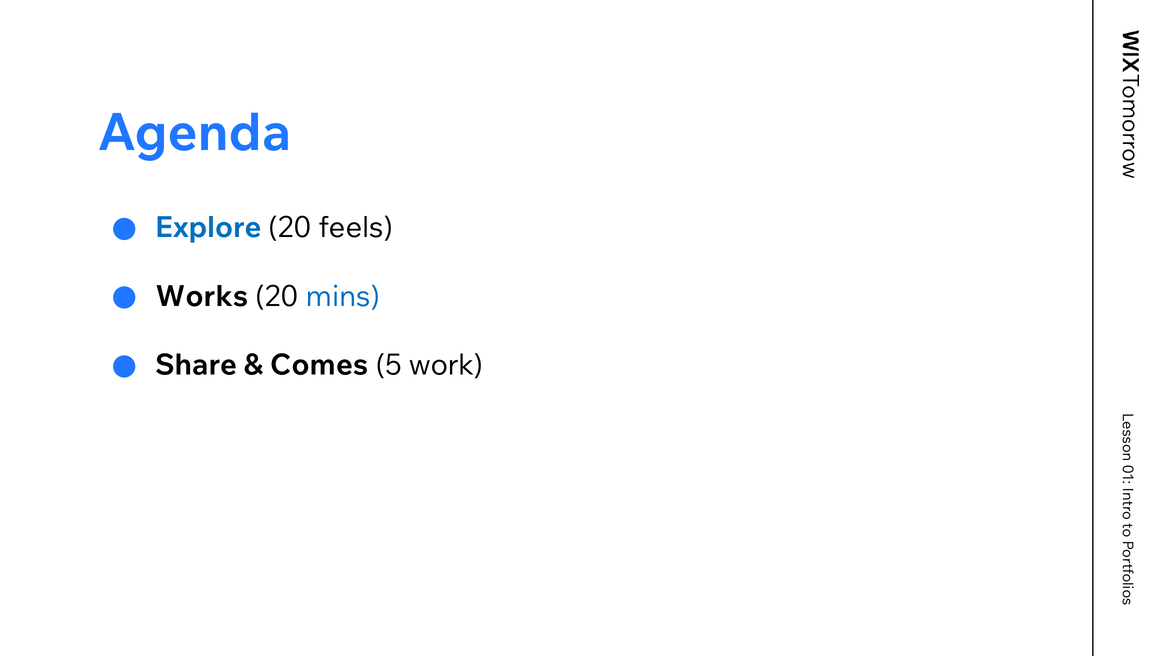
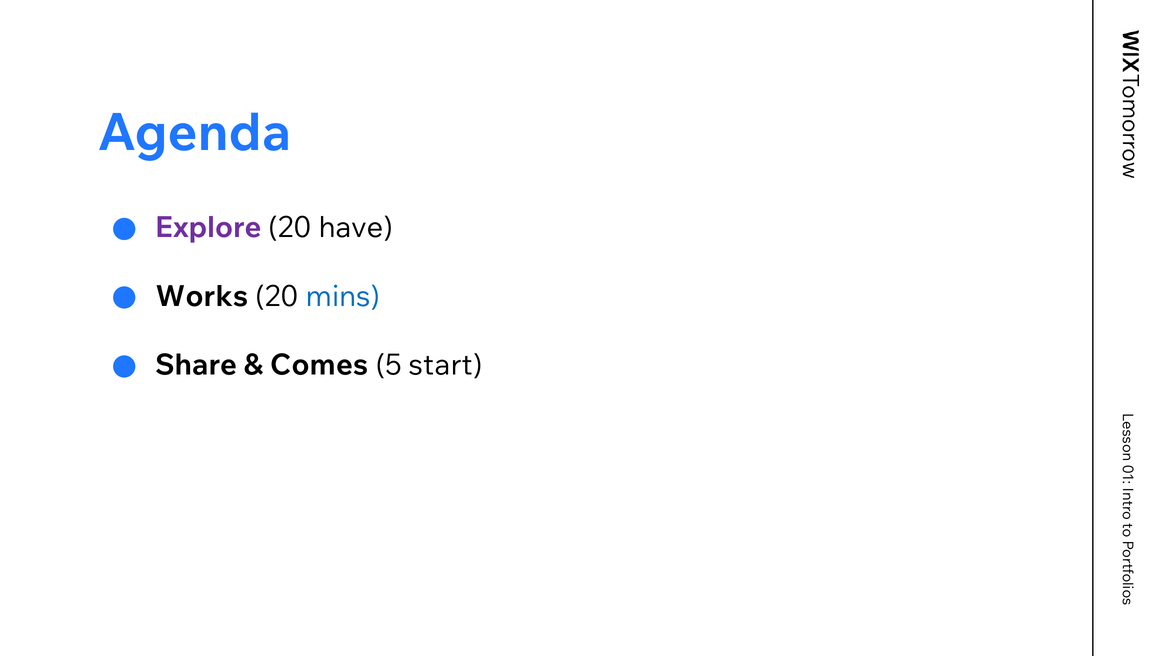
Explore colour: blue -> purple (209, 228)
feels: feels -> have (356, 228)
work: work -> start (446, 365)
